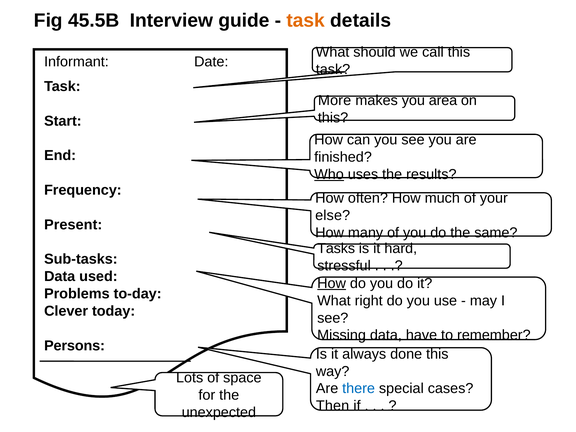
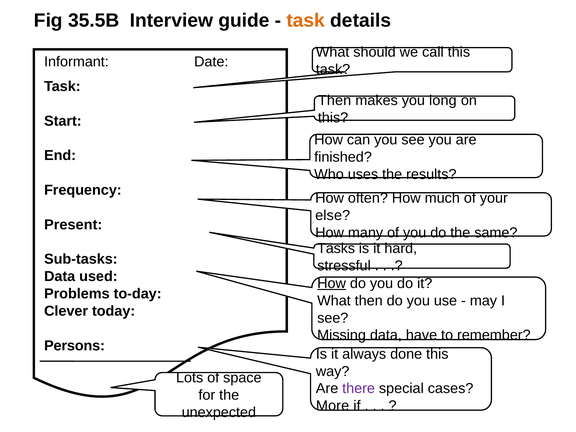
45.5B: 45.5B -> 35.5B (94, 21)
More: More -> Then (335, 101)
area: area -> long (443, 101)
Who underline: present -> none (329, 174)
What right: right -> then (369, 301)
there colour: blue -> purple (359, 389)
Then: Then -> More (333, 406)
